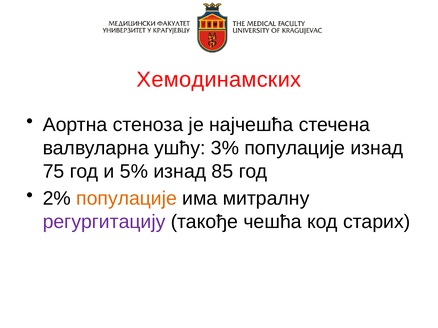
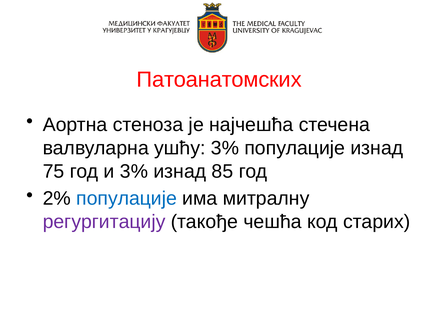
Хемодинамских: Хемодинамских -> Патоанатомских (219, 80)
и 5%: 5% -> 3% (134, 172)
популације colour: orange -> blue (127, 199)
